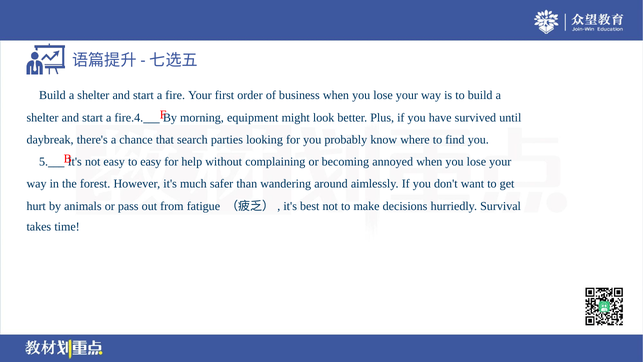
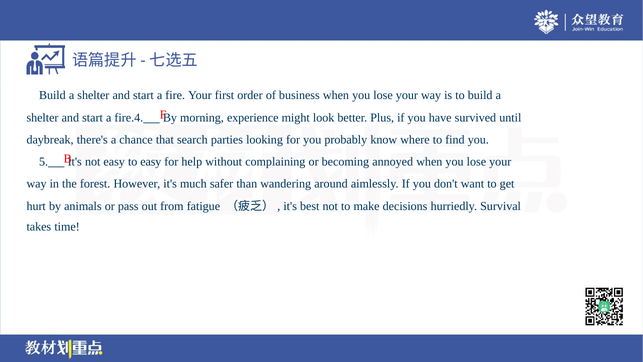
equipment: equipment -> experience (253, 118)
